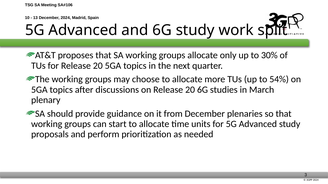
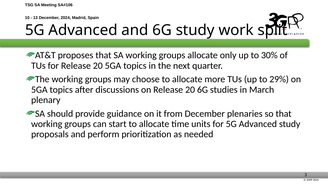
54%: 54% -> 29% (279, 80)
